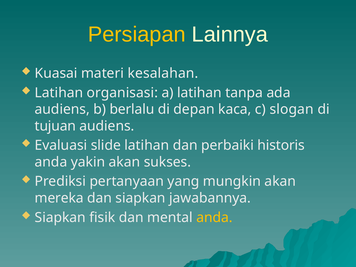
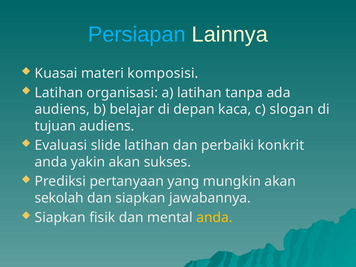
Persiapan colour: yellow -> light blue (137, 35)
kesalahan: kesalahan -> komposisi (163, 73)
berlalu: berlalu -> belajar (132, 109)
historis: historis -> konkrit (281, 145)
mereka: mereka -> sekolah (59, 198)
